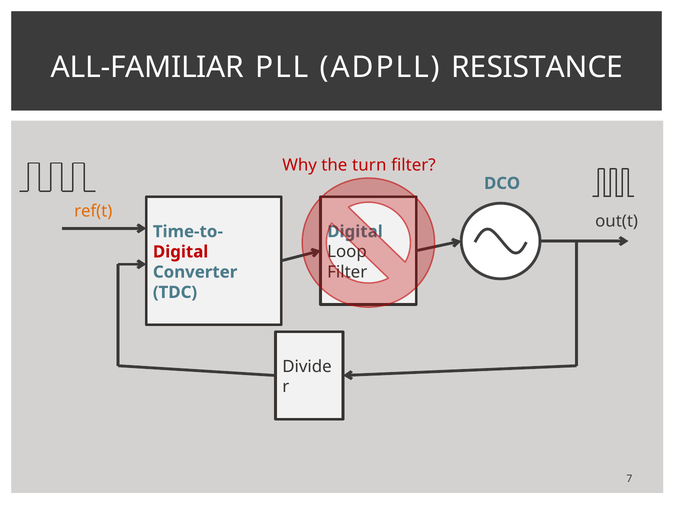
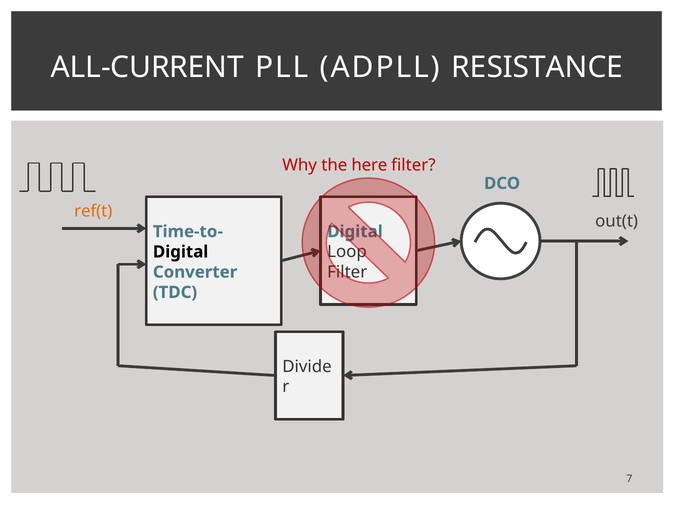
ALL-FAMILIAR: ALL-FAMILIAR -> ALL-CURRENT (147, 67)
turn: turn -> here (369, 165)
Digital colour: red -> black (181, 252)
